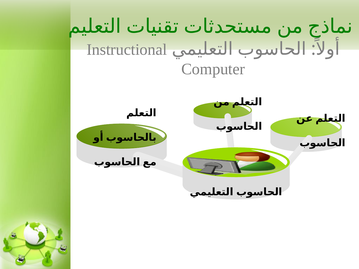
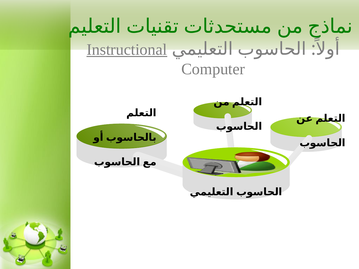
Instructional underline: none -> present (127, 50)
